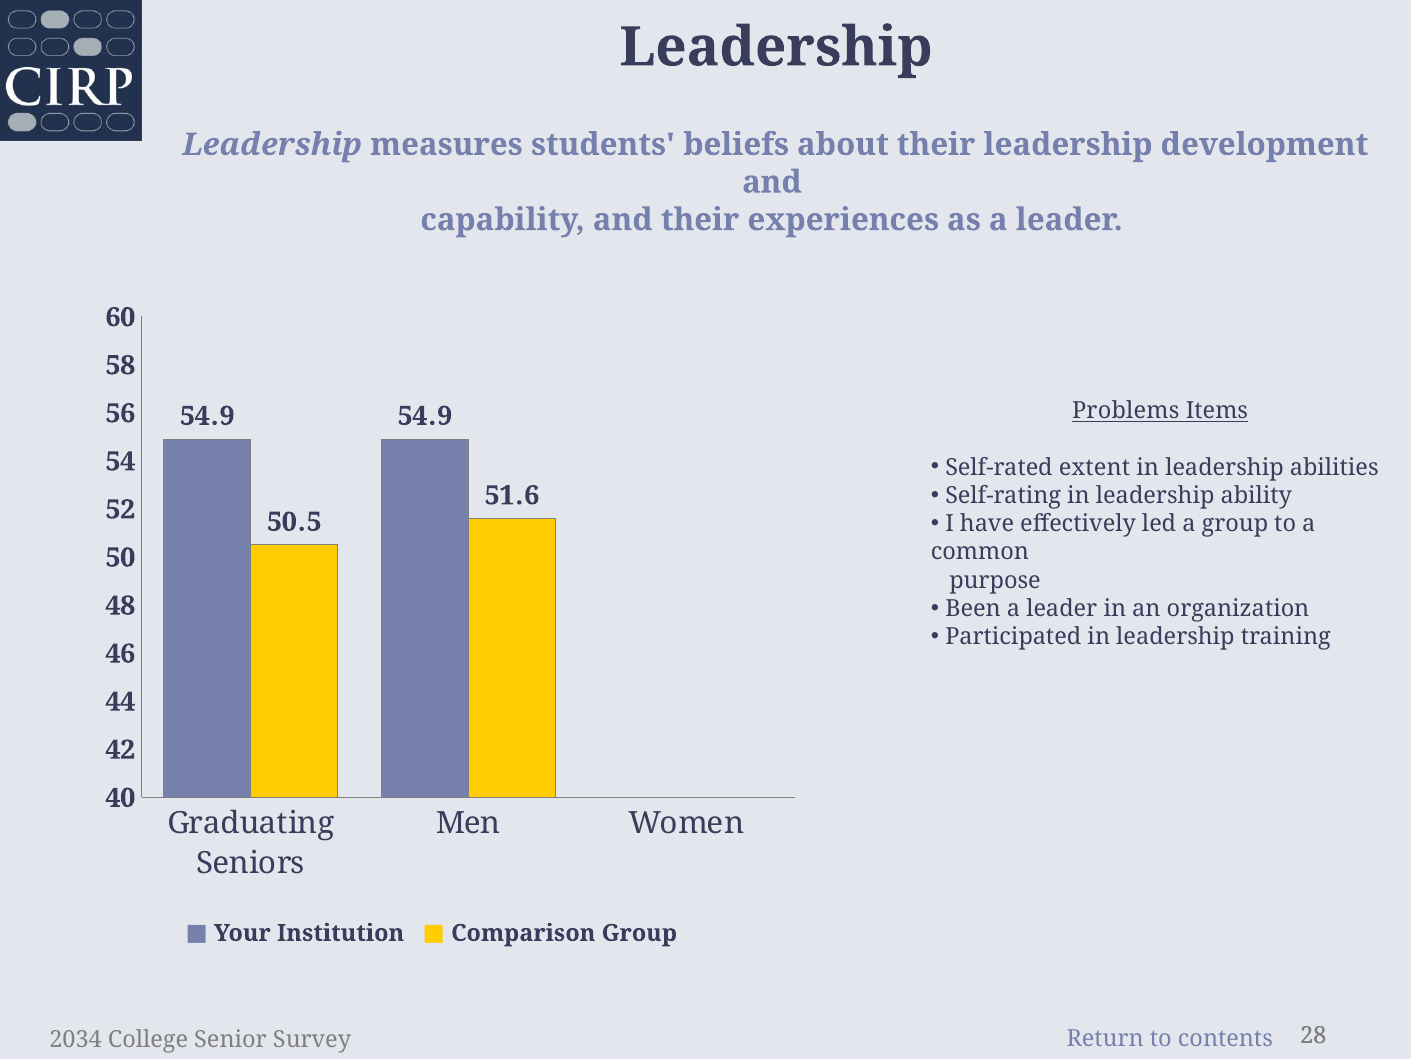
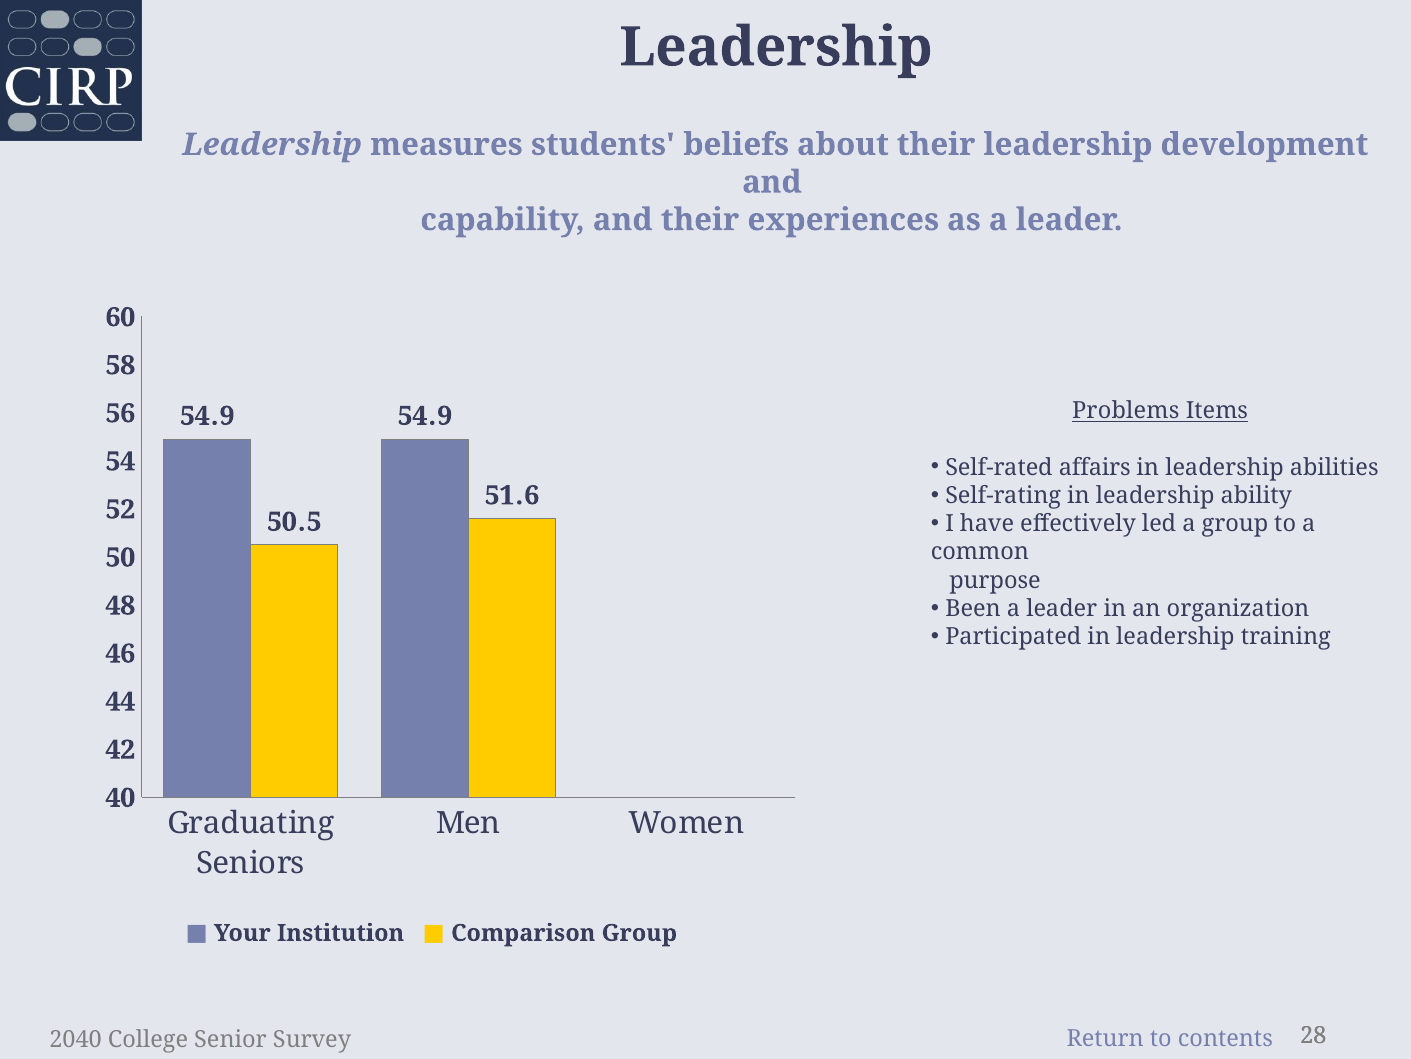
extent: extent -> affairs (1095, 467)
2034: 2034 -> 2040 (76, 1039)
